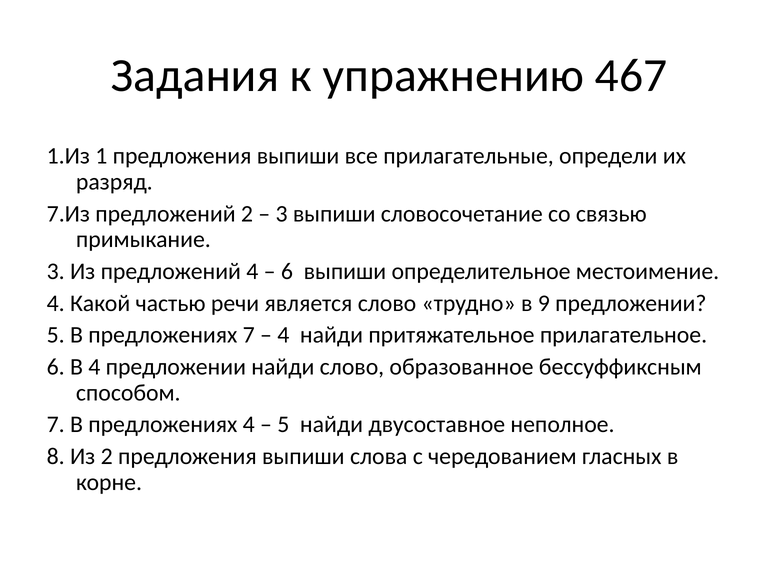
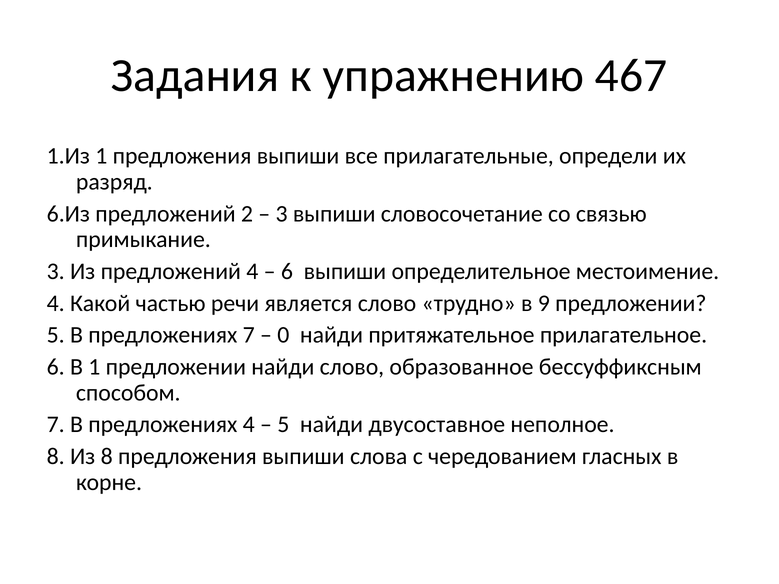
7.Из: 7.Из -> 6.Из (68, 214)
4: 4 -> 0 (283, 335)
В 4: 4 -> 1 (94, 367)
Из 2: 2 -> 8 (107, 457)
